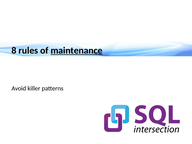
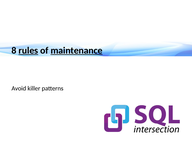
rules underline: none -> present (28, 50)
